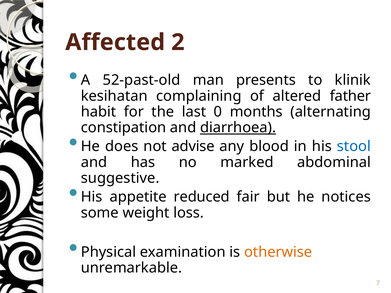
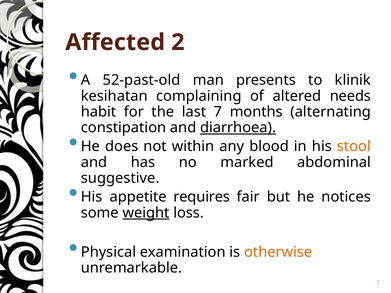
father: father -> needs (350, 96)
last 0: 0 -> 7 (218, 112)
advise: advise -> within (193, 147)
stool colour: blue -> orange (354, 147)
reduced: reduced -> requires (202, 197)
weight underline: none -> present (146, 213)
